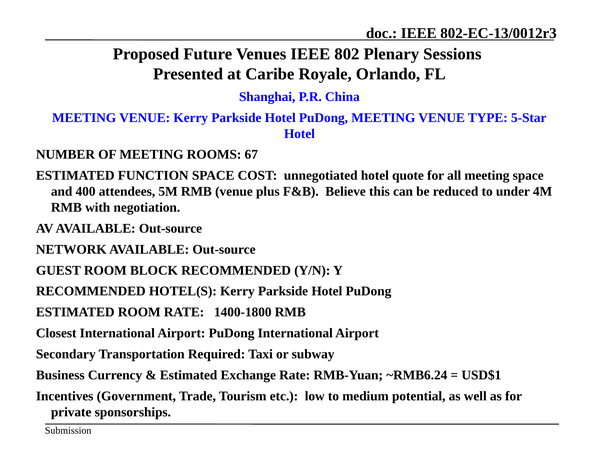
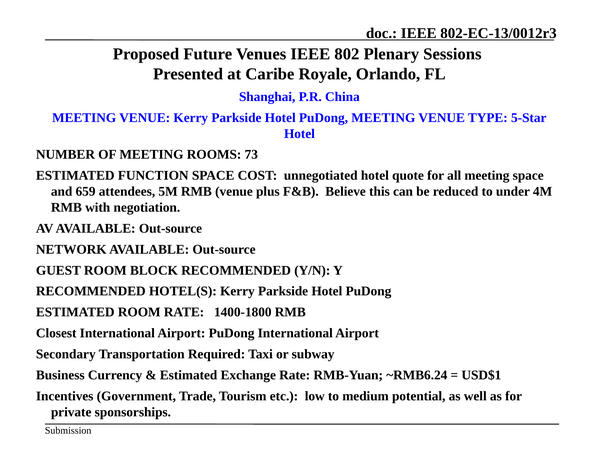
67: 67 -> 73 (251, 155)
400: 400 -> 659 (86, 192)
